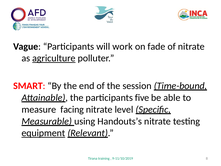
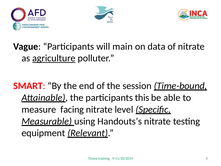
work: work -> main (123, 46)
fade: fade -> data (156, 46)
five: five -> this (142, 97)
equipment underline: present -> none (43, 133)
